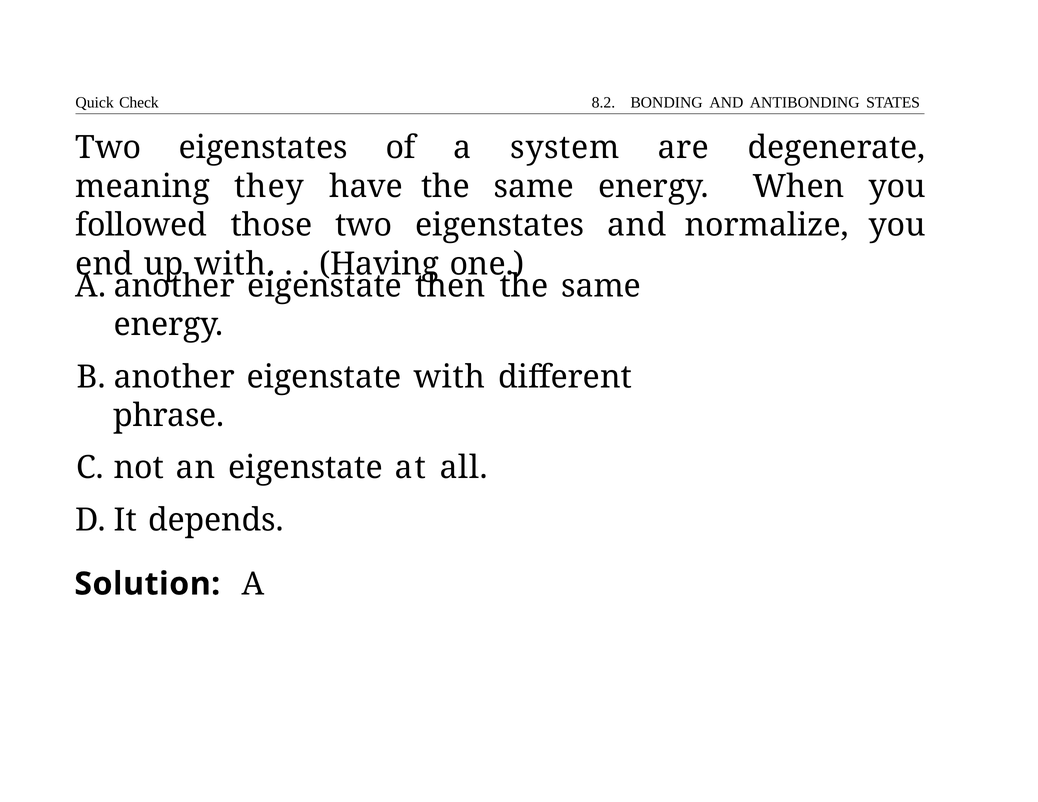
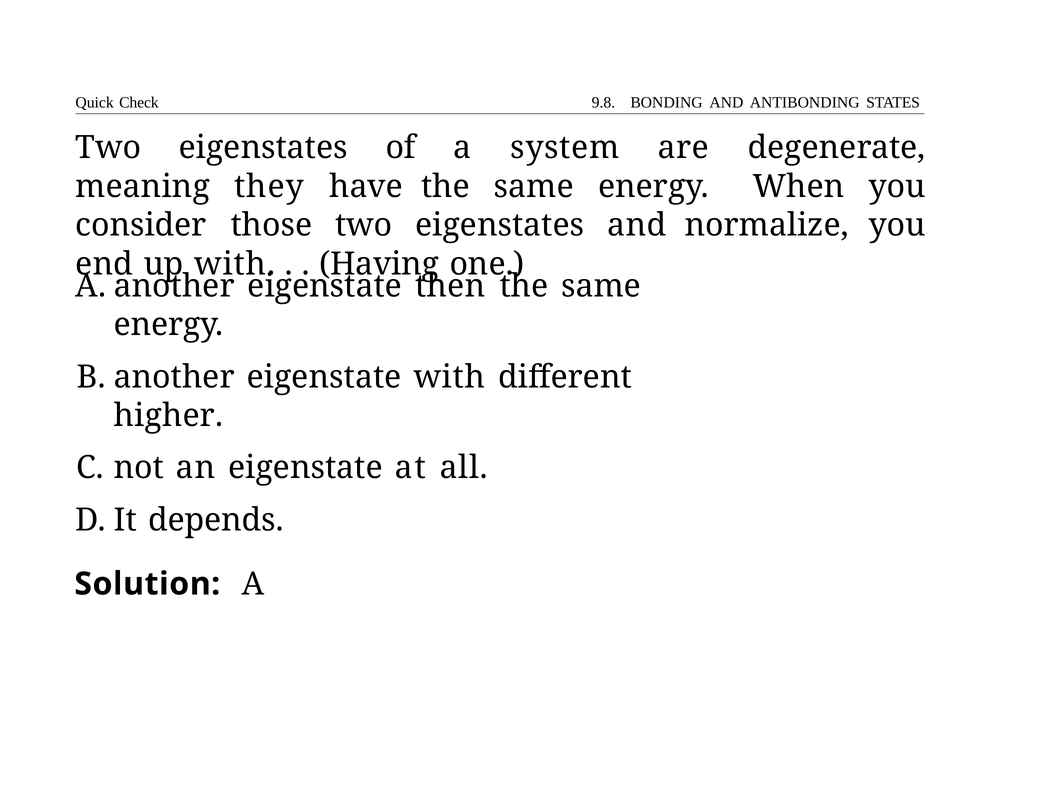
8.2: 8.2 -> 9.8 (603, 102)
followed: followed -> consider (141, 225)
phrase: phrase -> higher (168, 416)
